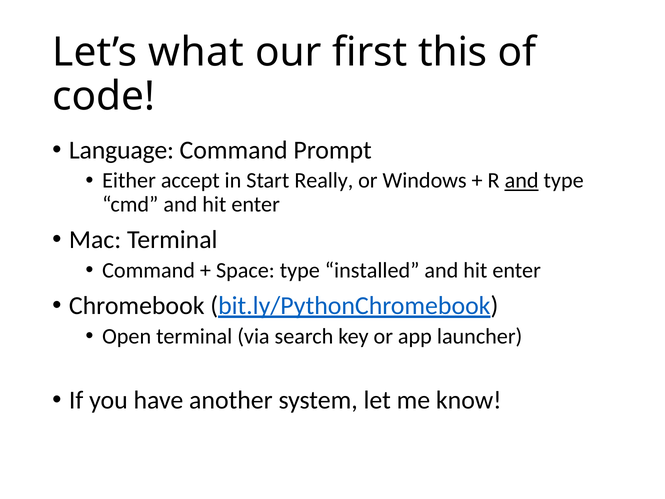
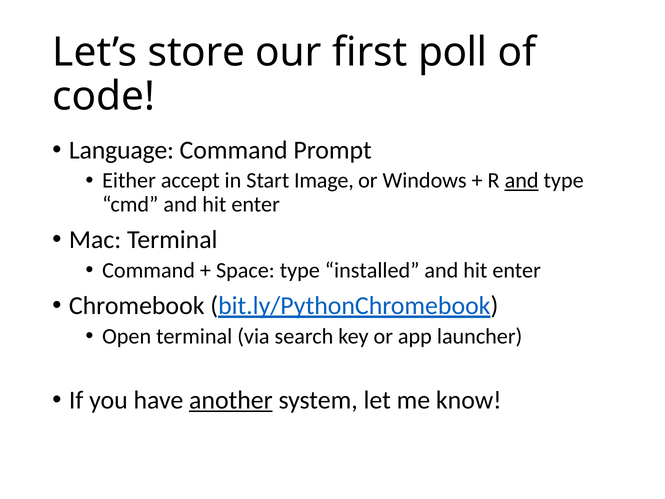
what: what -> store (196, 53)
this: this -> poll (453, 53)
Really: Really -> Image (324, 180)
another underline: none -> present (231, 400)
